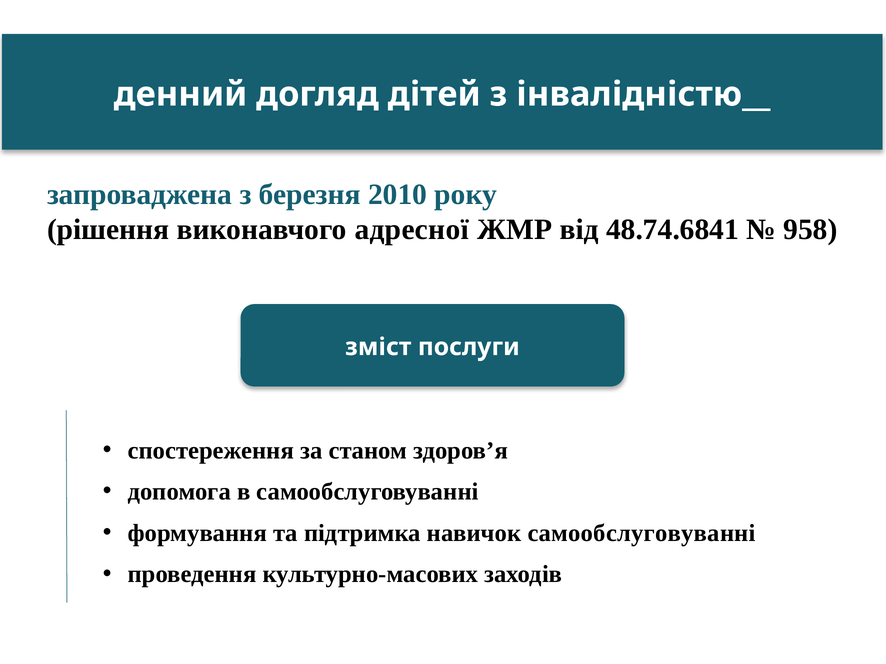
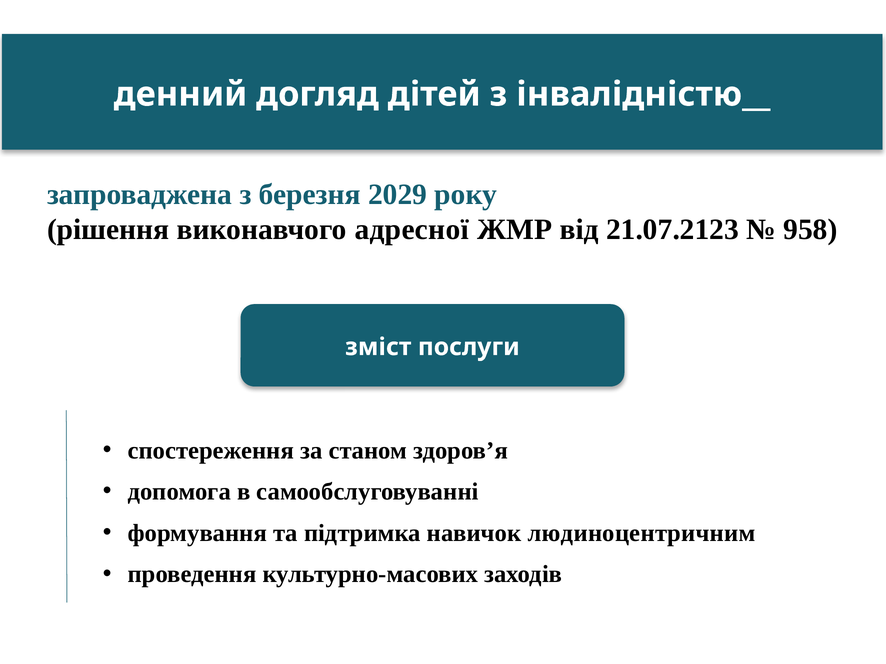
2010: 2010 -> 2029 (398, 194)
48.74.6841: 48.74.6841 -> 21.07.2123 (673, 230)
навичок самообслуговуванні: самообслуговуванні -> людиноцентричним (642, 533)
